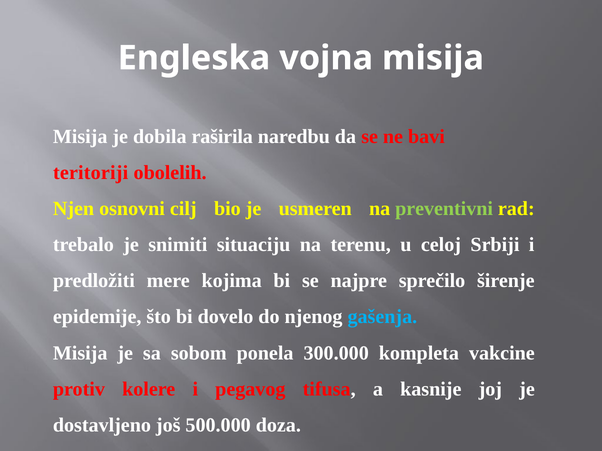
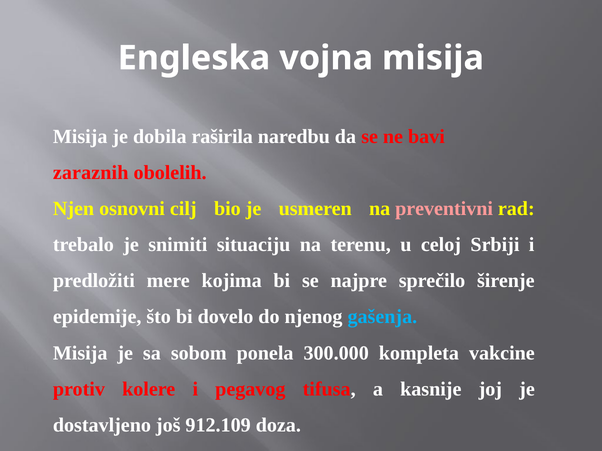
teritoriji: teritoriji -> zaraznih (91, 173)
preventivni colour: light green -> pink (444, 209)
500.000: 500.000 -> 912.109 (218, 426)
